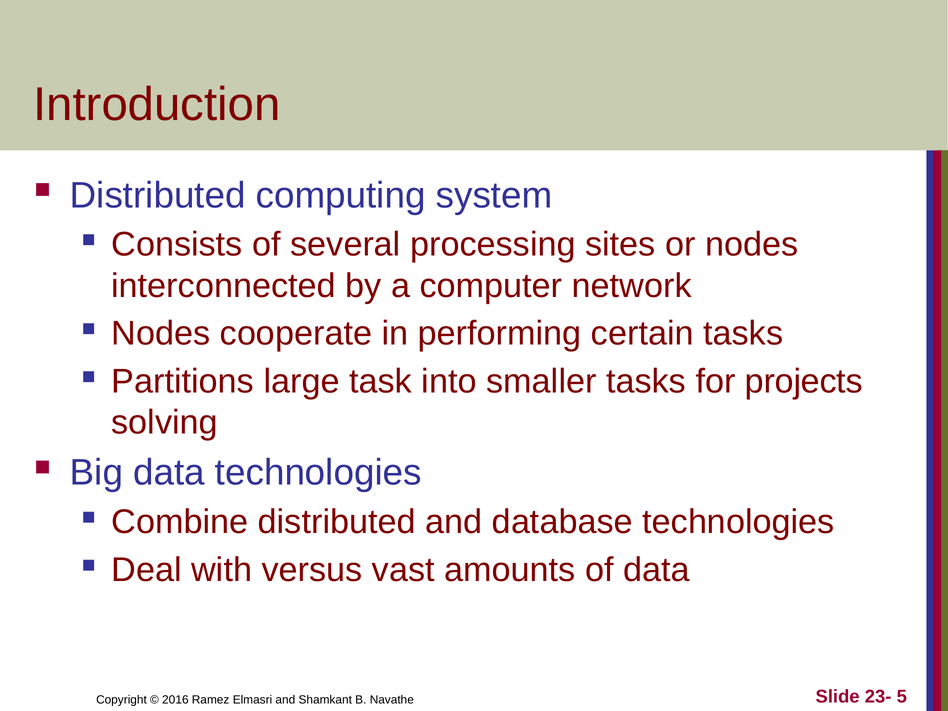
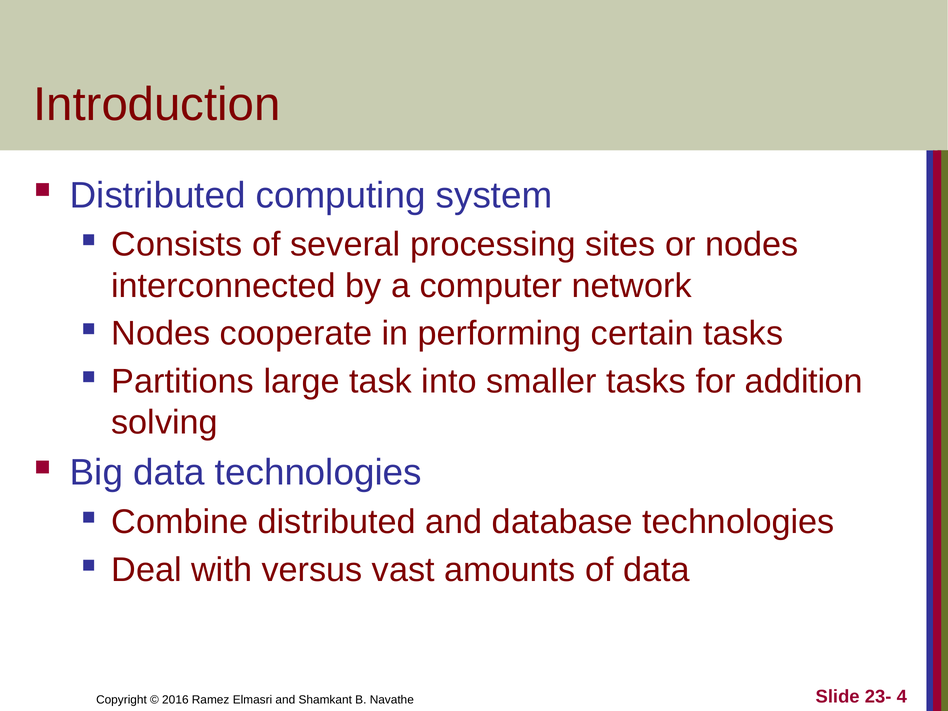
projects: projects -> addition (804, 381)
5: 5 -> 4 (902, 696)
